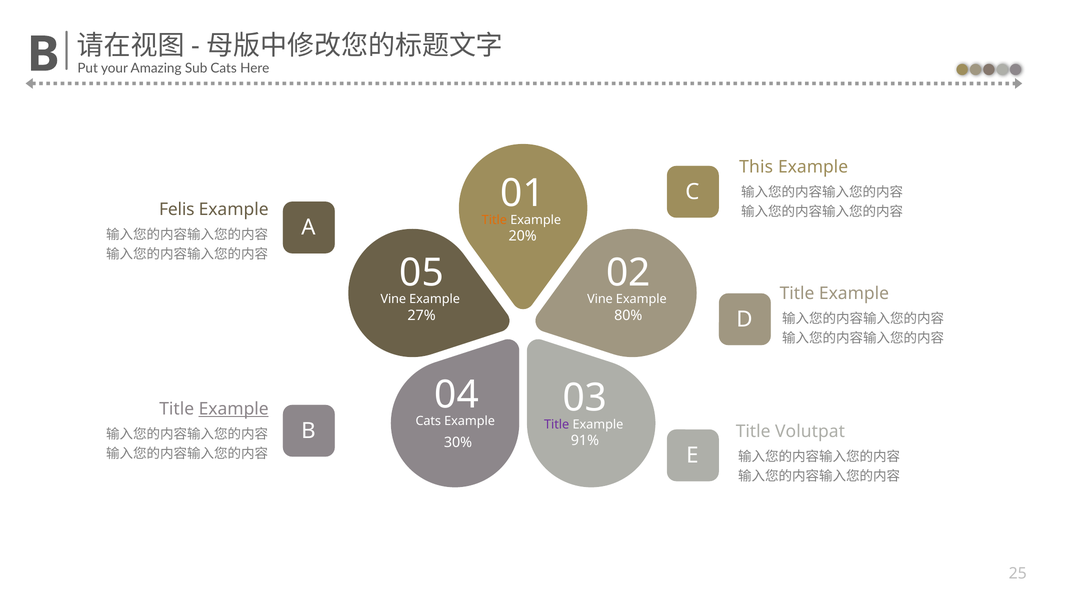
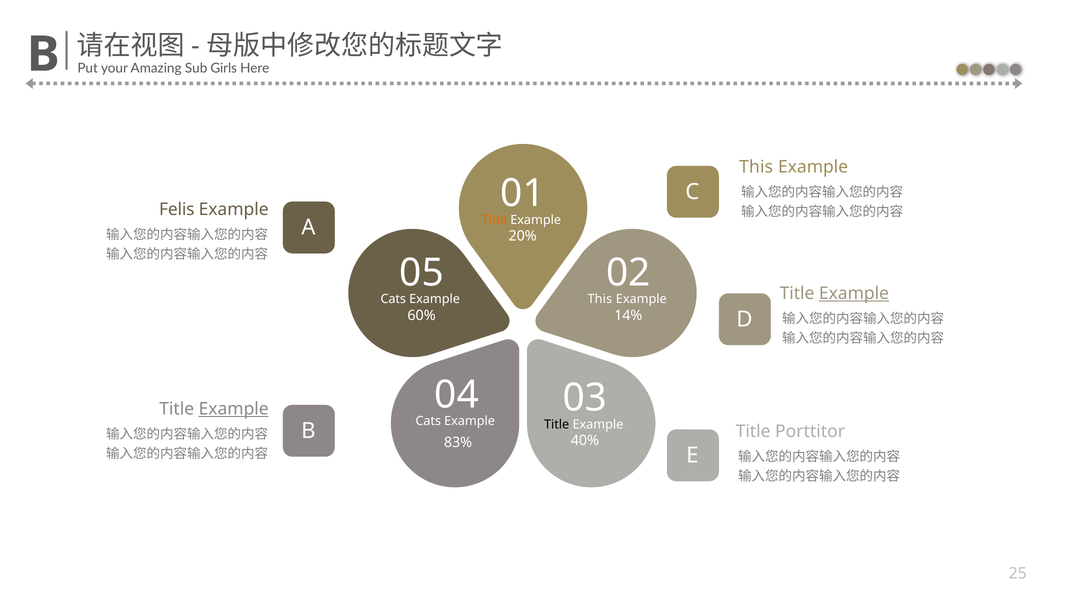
Cats: Cats -> Girls (224, 68)
Example underline: none -> present (854, 294)
Vine: Vine -> Cats (393, 299)
Vine: Vine -> This (600, 299)
27%: 27% -> 60% (422, 315)
80%: 80% -> 14% (628, 315)
Title colour: purple -> black (557, 424)
Volutpat: Volutpat -> Porttitor (810, 431)
91%: 91% -> 40% (585, 440)
30%: 30% -> 83% (458, 442)
